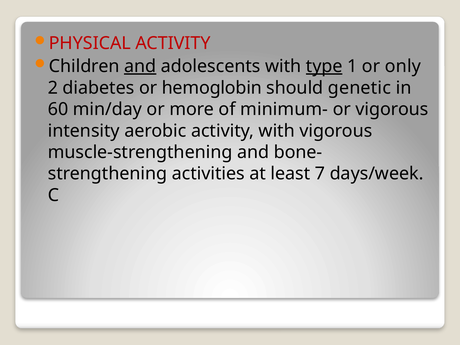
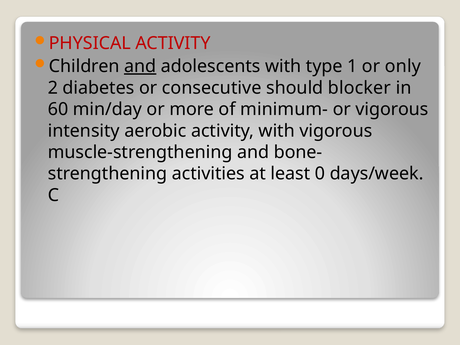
type underline: present -> none (324, 66)
hemoglobin: hemoglobin -> consecutive (212, 88)
genetic: genetic -> blocker (359, 88)
7: 7 -> 0 (320, 174)
